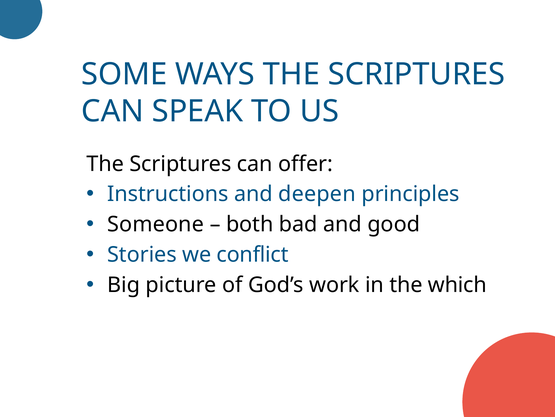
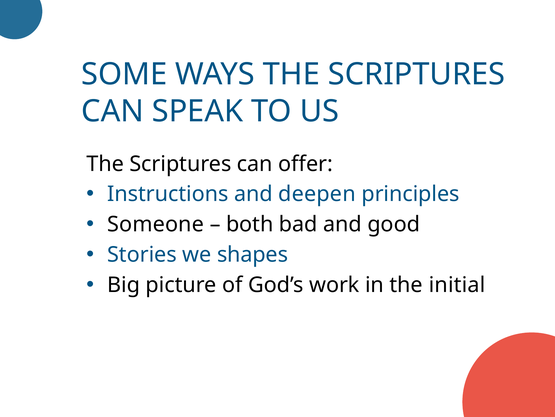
conflict: conflict -> shapes (253, 254)
which: which -> initial (457, 285)
